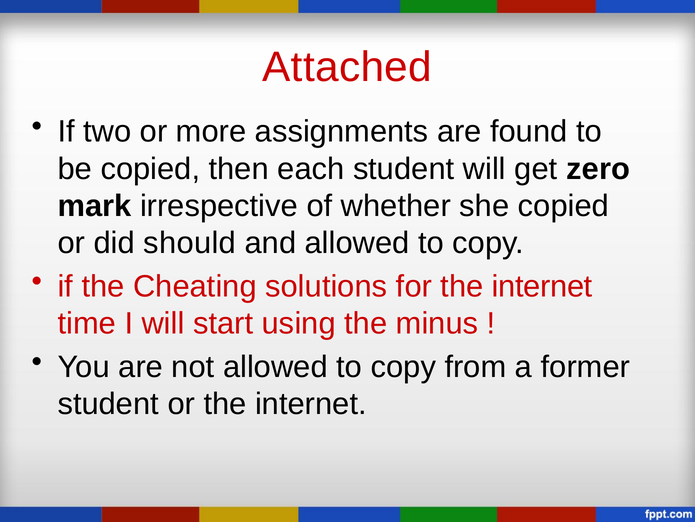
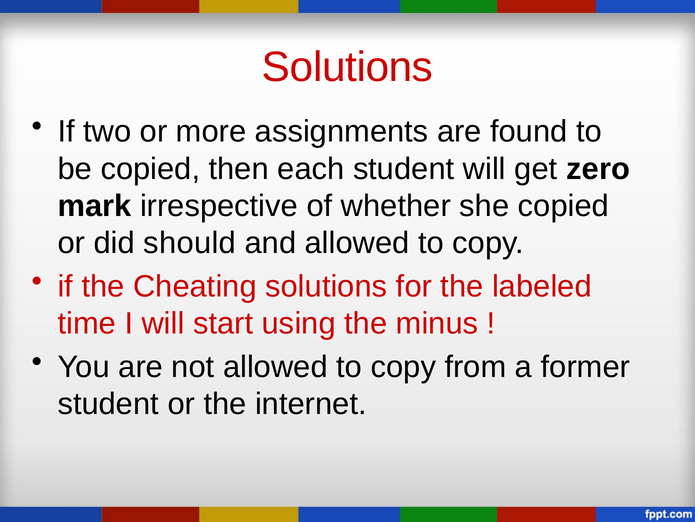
Attached: Attached -> Solutions (348, 67)
for the internet: internet -> labeled (542, 286)
